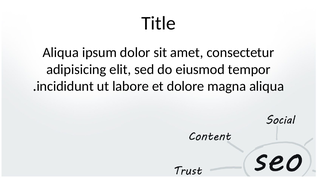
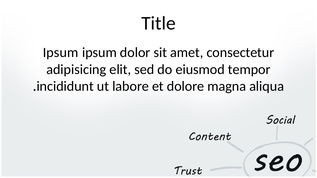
Aliqua: Aliqua -> Ipsum (61, 53)
